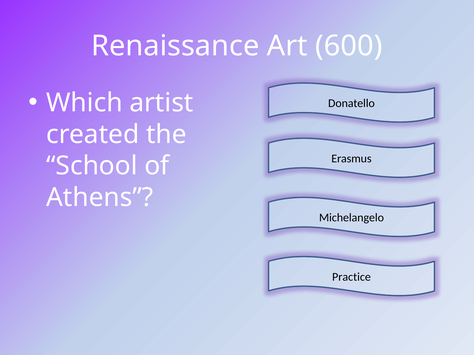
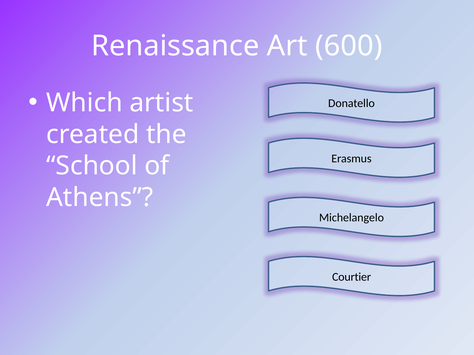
Practice: Practice -> Courtier (352, 277)
